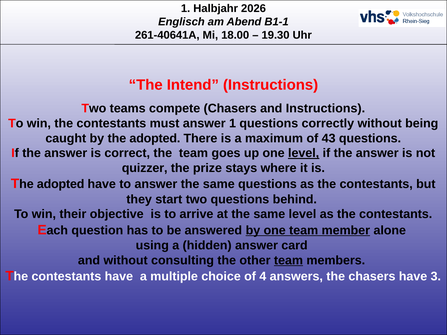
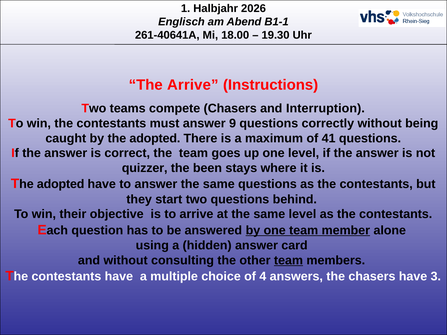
The Intend: Intend -> Arrive (193, 85)
and Instructions: Instructions -> Interruption (325, 109)
answer 1: 1 -> 9 (233, 123)
43: 43 -> 41 (329, 138)
level underline: present -> none (304, 153)
prize: prize -> been (207, 168)
